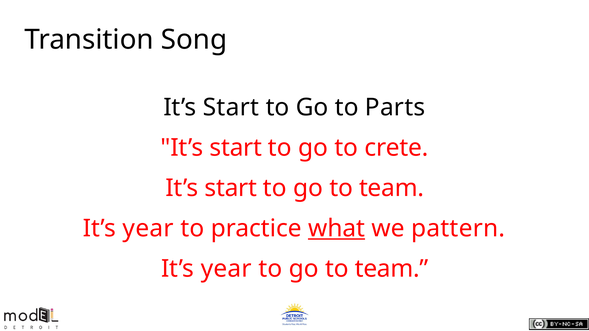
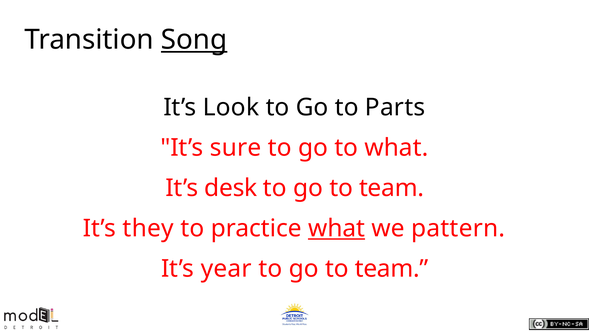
Song underline: none -> present (194, 40)
Start: Start -> Look (231, 108)
start: start -> sure (236, 148)
to crete: crete -> what (396, 148)
start: start -> desk (231, 188)
year: year -> they (148, 229)
